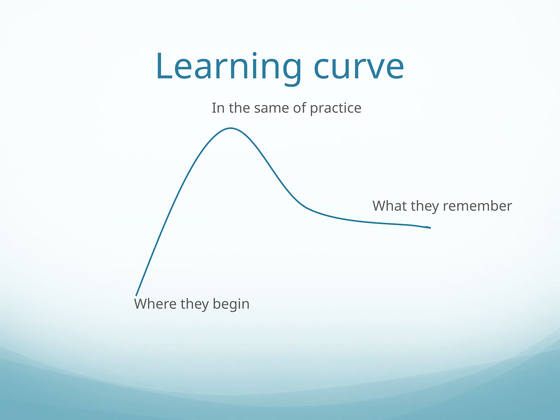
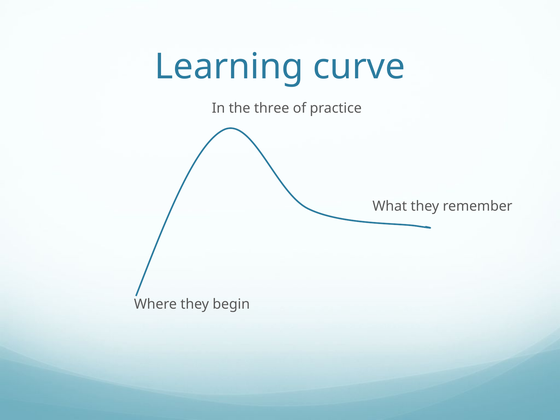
same: same -> three (272, 108)
